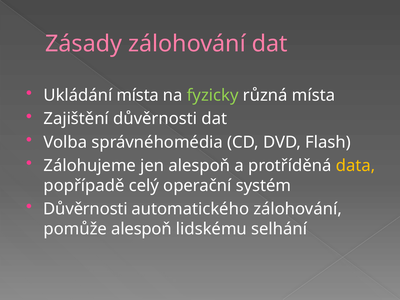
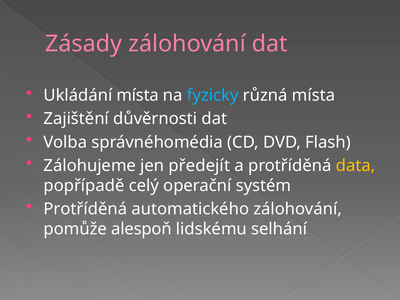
fyzicky colour: light green -> light blue (213, 95)
jen alespoň: alespoň -> předejít (199, 166)
Důvěrnosti: Důvěrnosti -> Protříděná (85, 209)
